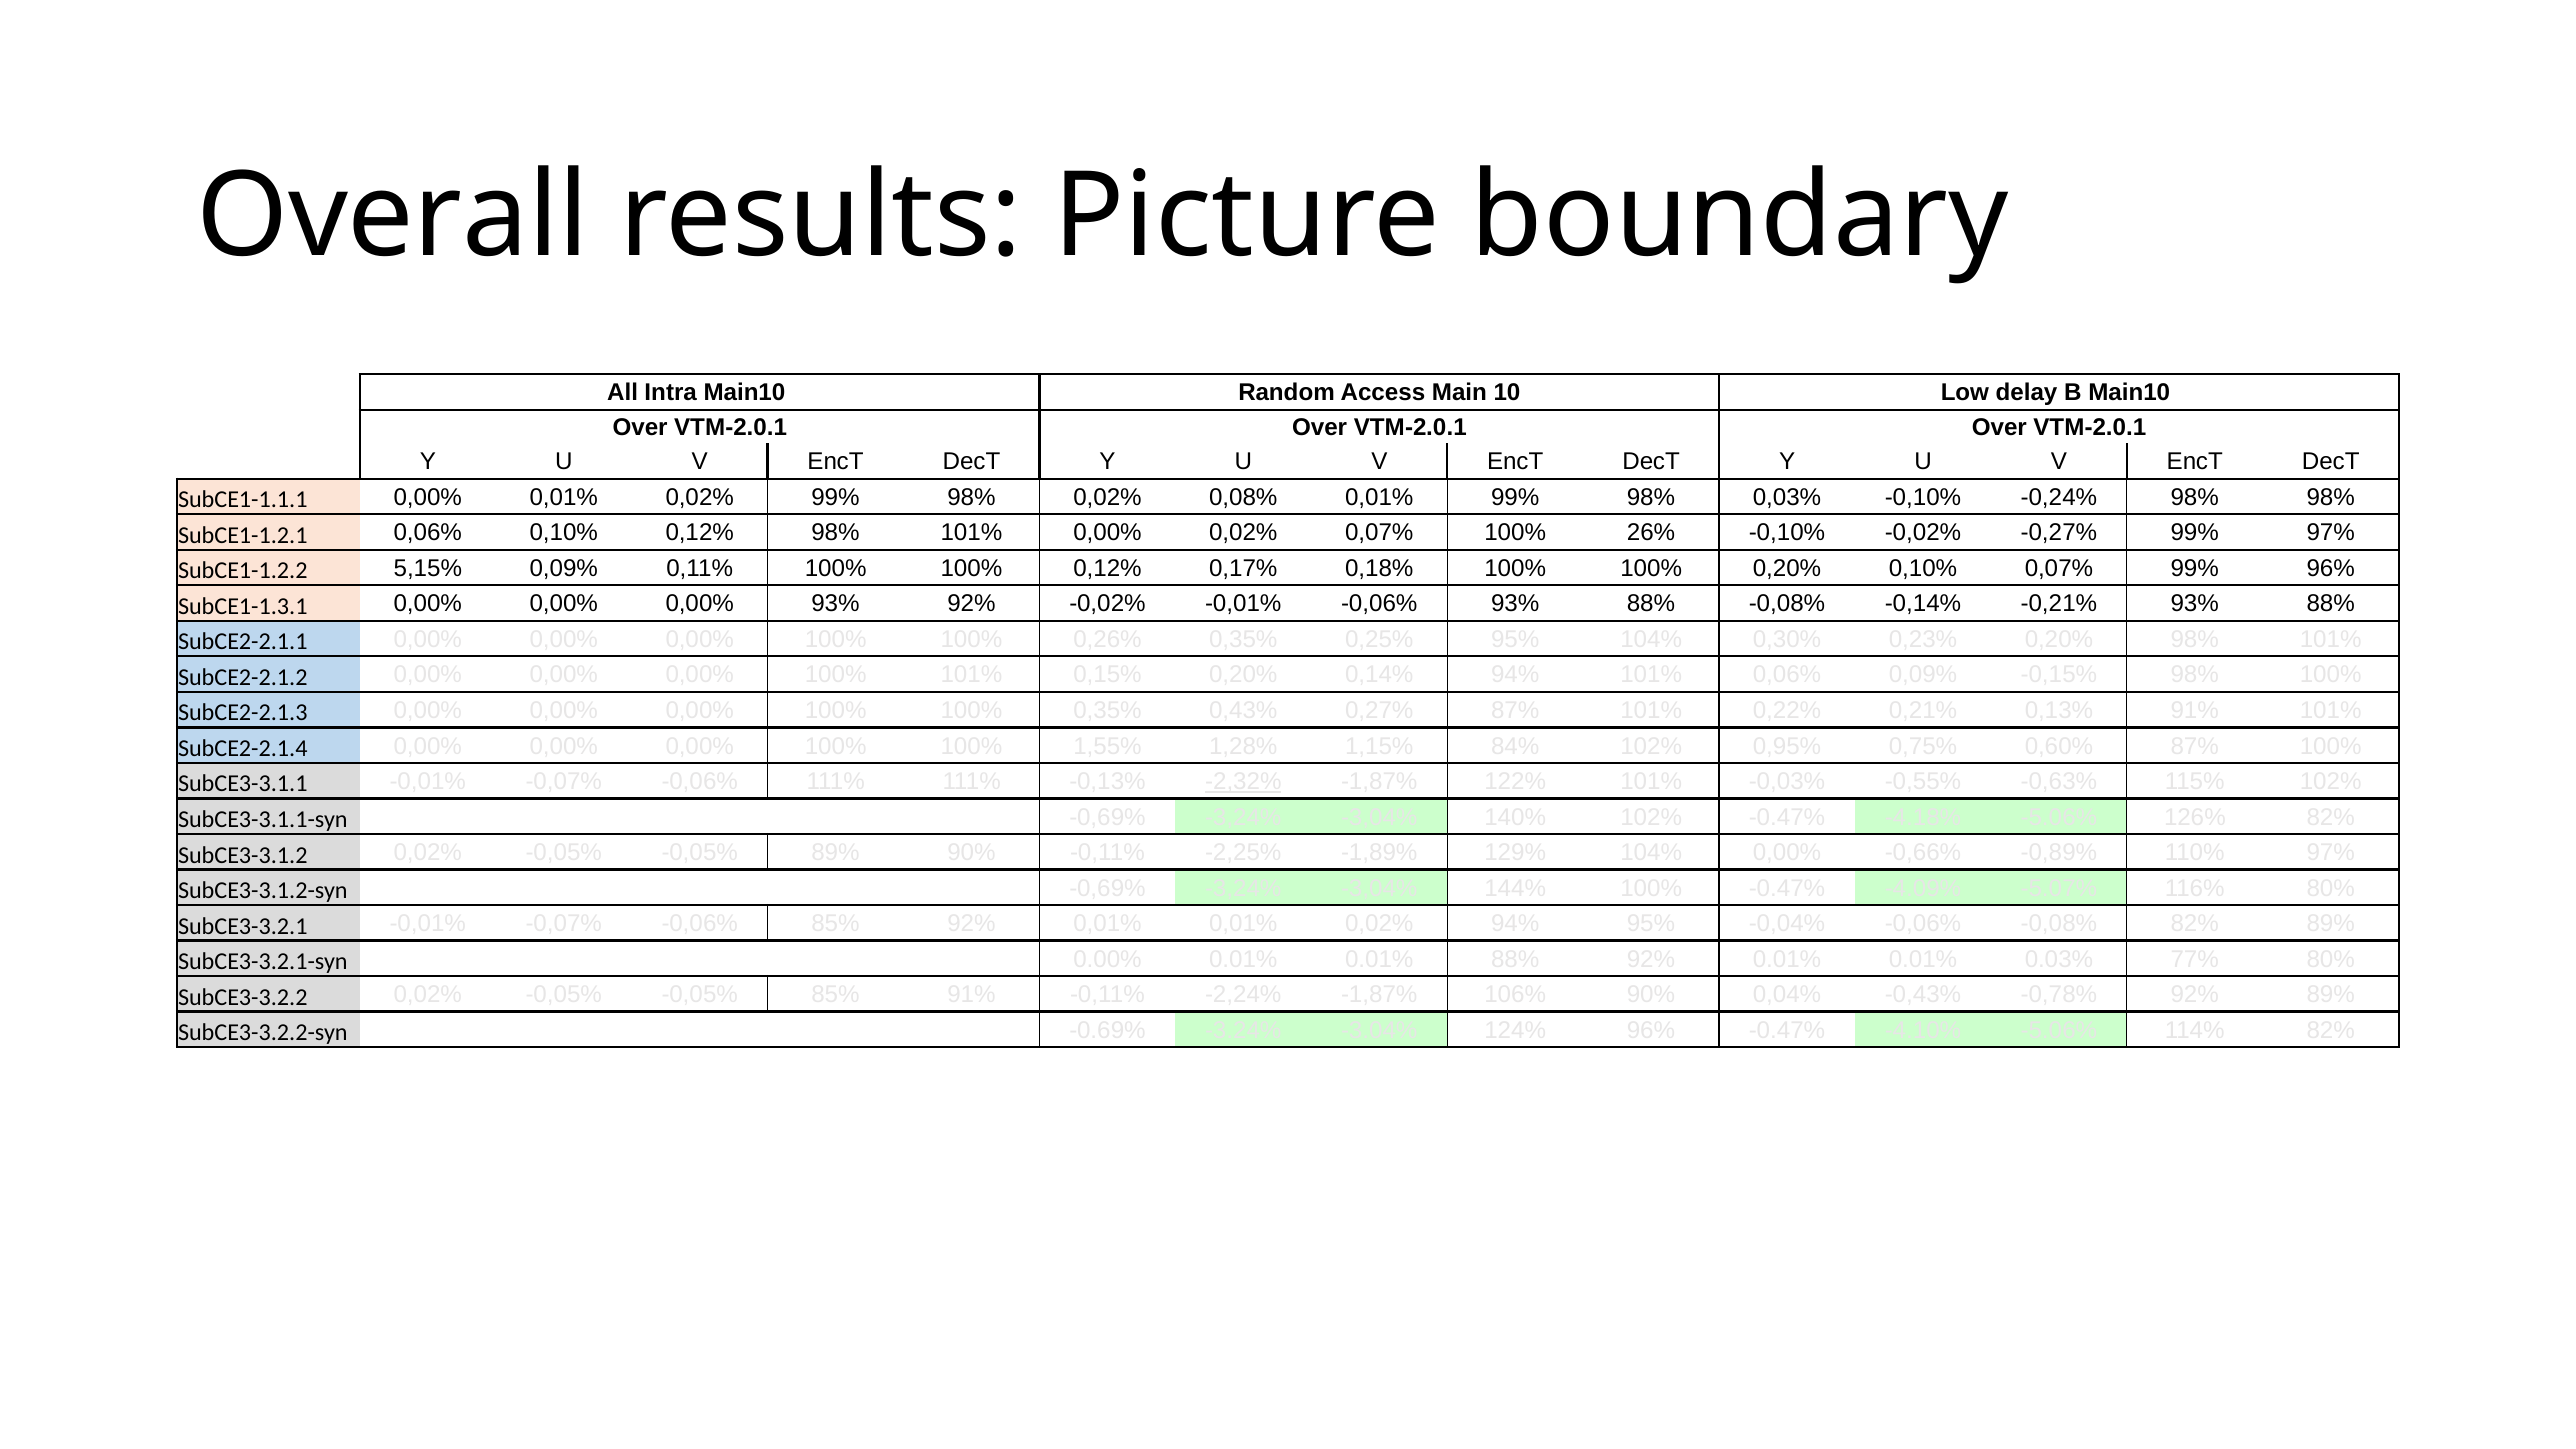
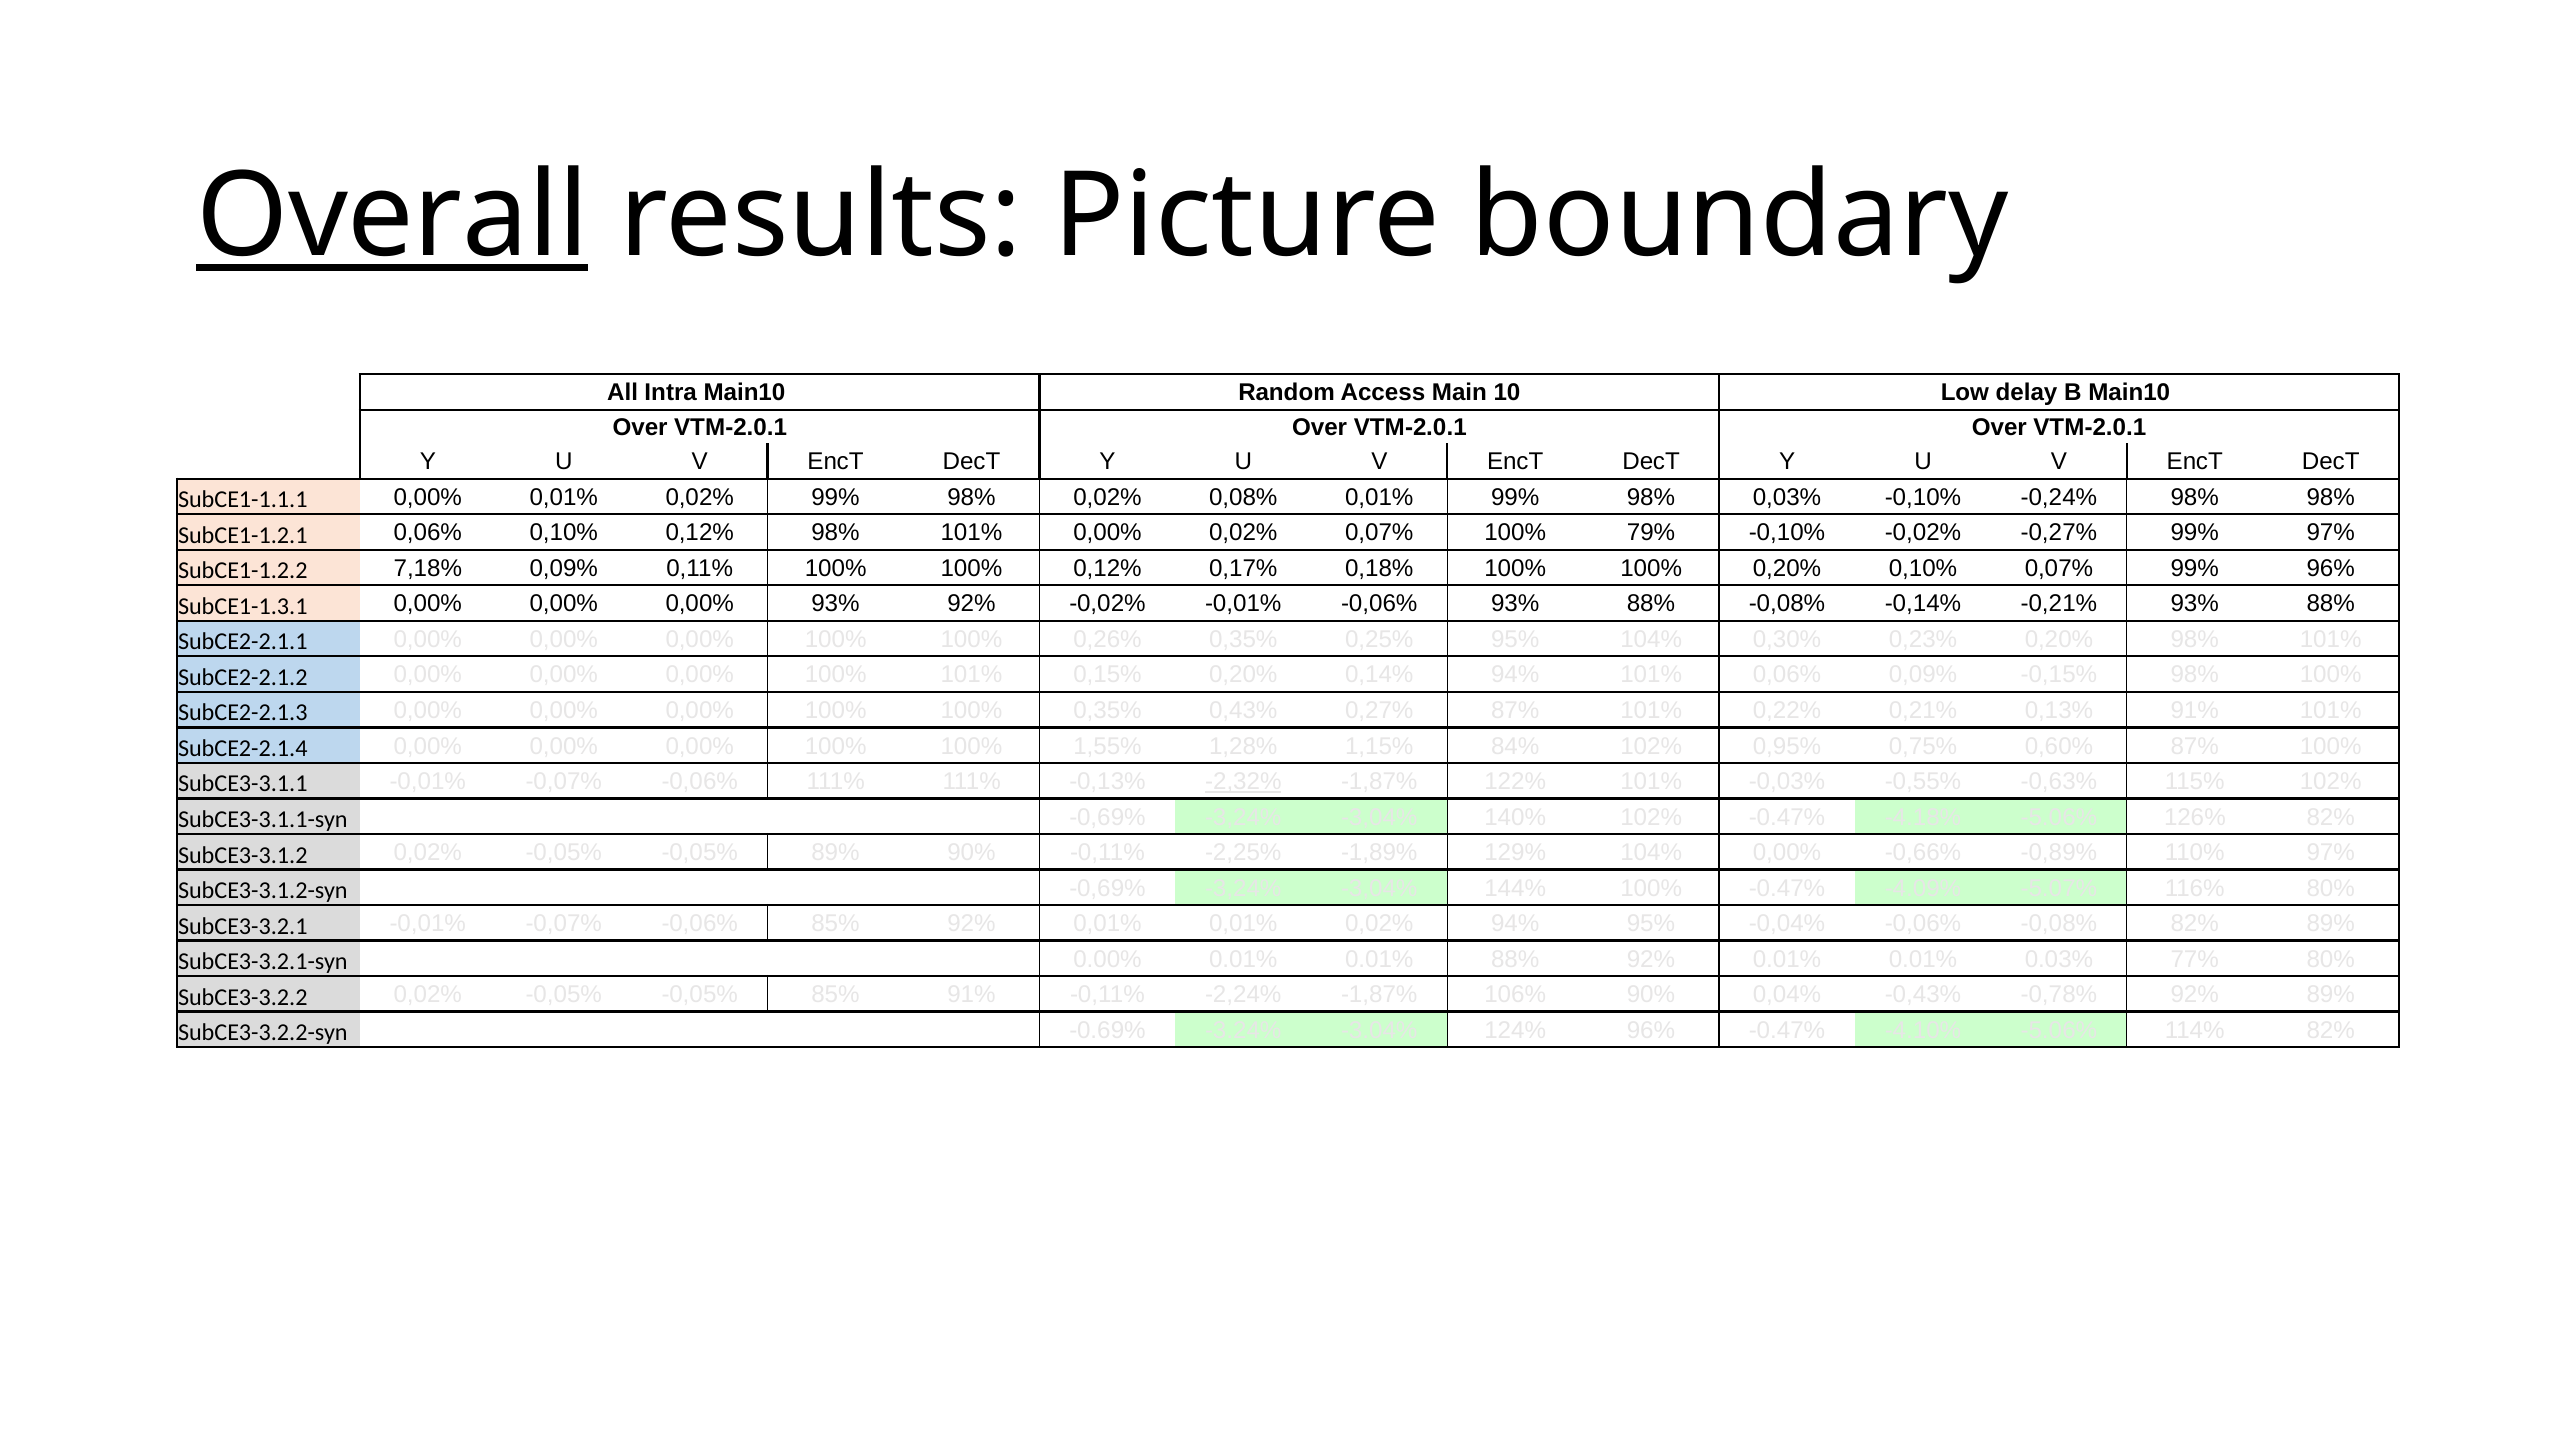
Overall underline: none -> present (393, 216)
26%: 26% -> 79% (1651, 533)
5,15%: 5,15% -> 7,18% (428, 568)
